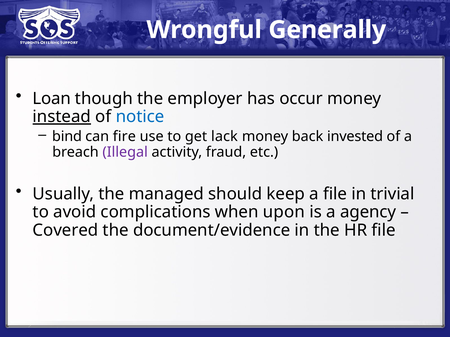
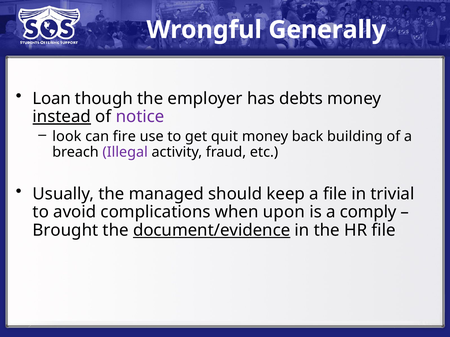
occur: occur -> debts (301, 99)
notice colour: blue -> purple (140, 117)
bind: bind -> look (67, 137)
lack: lack -> quit (224, 137)
invested: invested -> building (355, 137)
agency: agency -> comply (368, 212)
Covered: Covered -> Brought (65, 231)
document/evidence underline: none -> present (212, 231)
